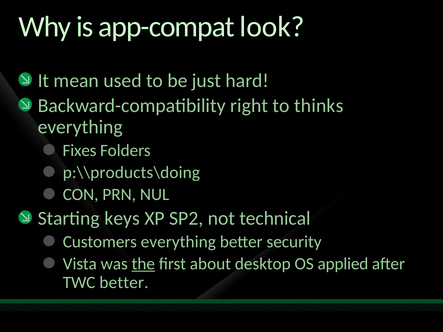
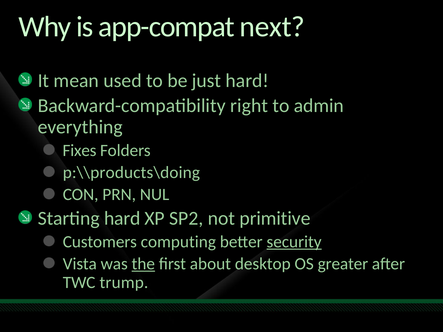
look: look -> next (272, 27)
thinks: thinks -> admin (319, 106)
Starting keys: keys -> hard (122, 219)
technical: technical -> primitive (275, 219)
Customers everything: everything -> computing (178, 242)
security underline: none -> present (294, 242)
applied: applied -> greater (343, 264)
TWC better: better -> trump (124, 283)
